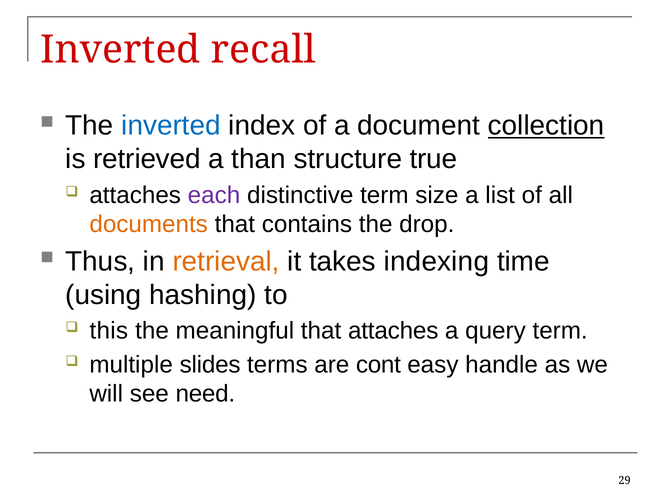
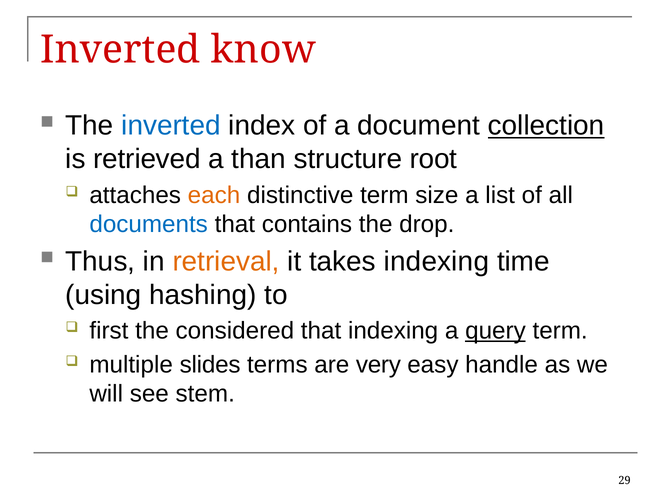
recall: recall -> know (263, 50)
true: true -> root (434, 159)
each colour: purple -> orange (214, 195)
documents colour: orange -> blue (149, 224)
this: this -> first (109, 331)
meaningful: meaningful -> considered (235, 331)
that attaches: attaches -> indexing (393, 331)
query underline: none -> present (495, 331)
cont: cont -> very (378, 365)
need: need -> stem (205, 394)
